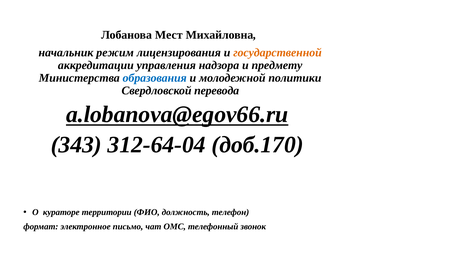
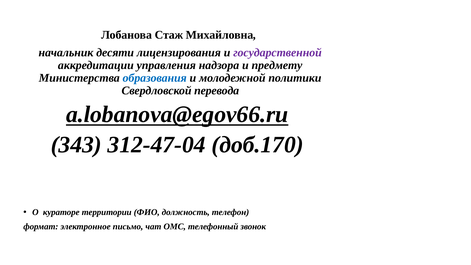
Мест: Мест -> Стаж (169, 35)
режим: режим -> десяти (115, 52)
государственной colour: orange -> purple (277, 52)
312-64-04: 312-64-04 -> 312-47-04 (157, 145)
